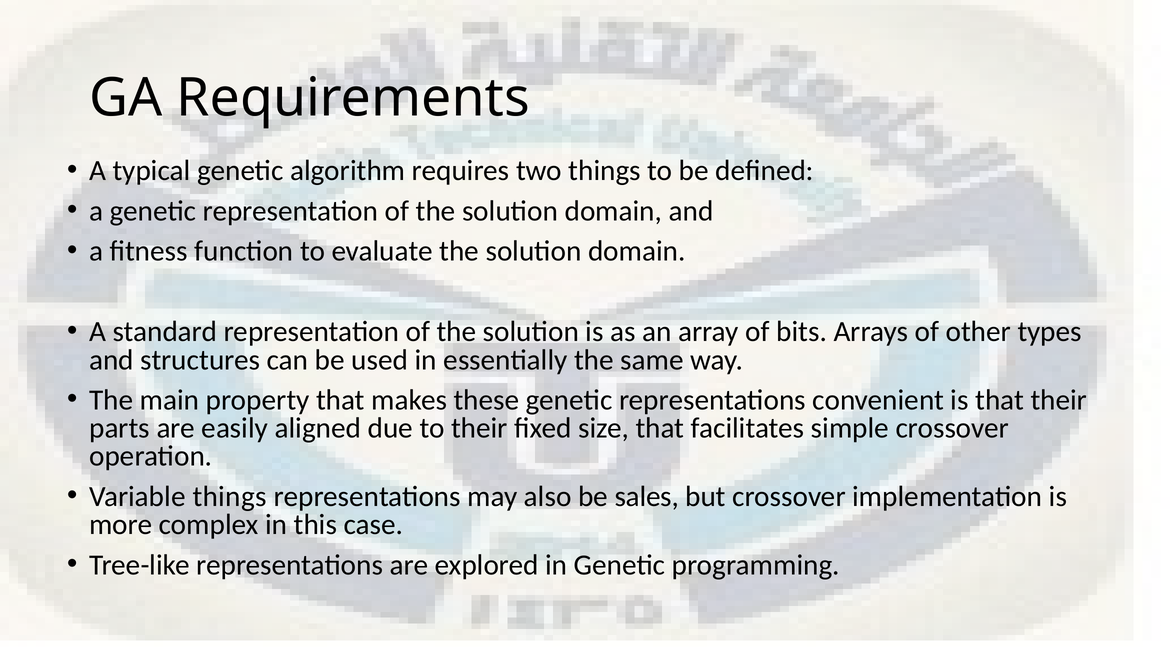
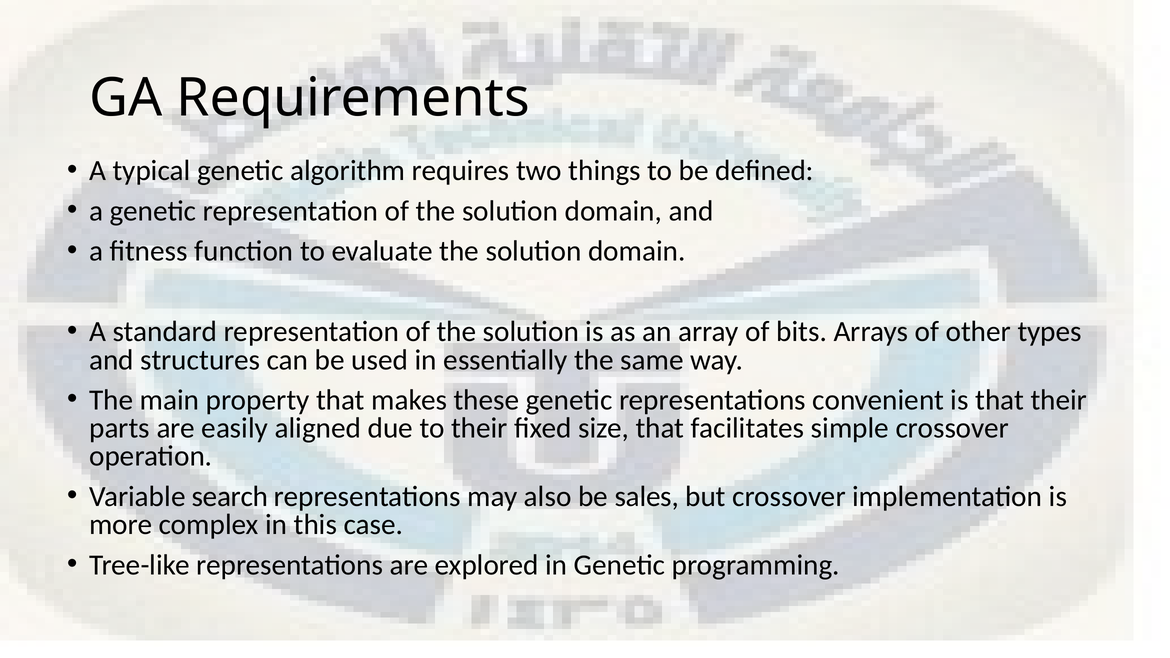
Variable things: things -> search (230, 497)
